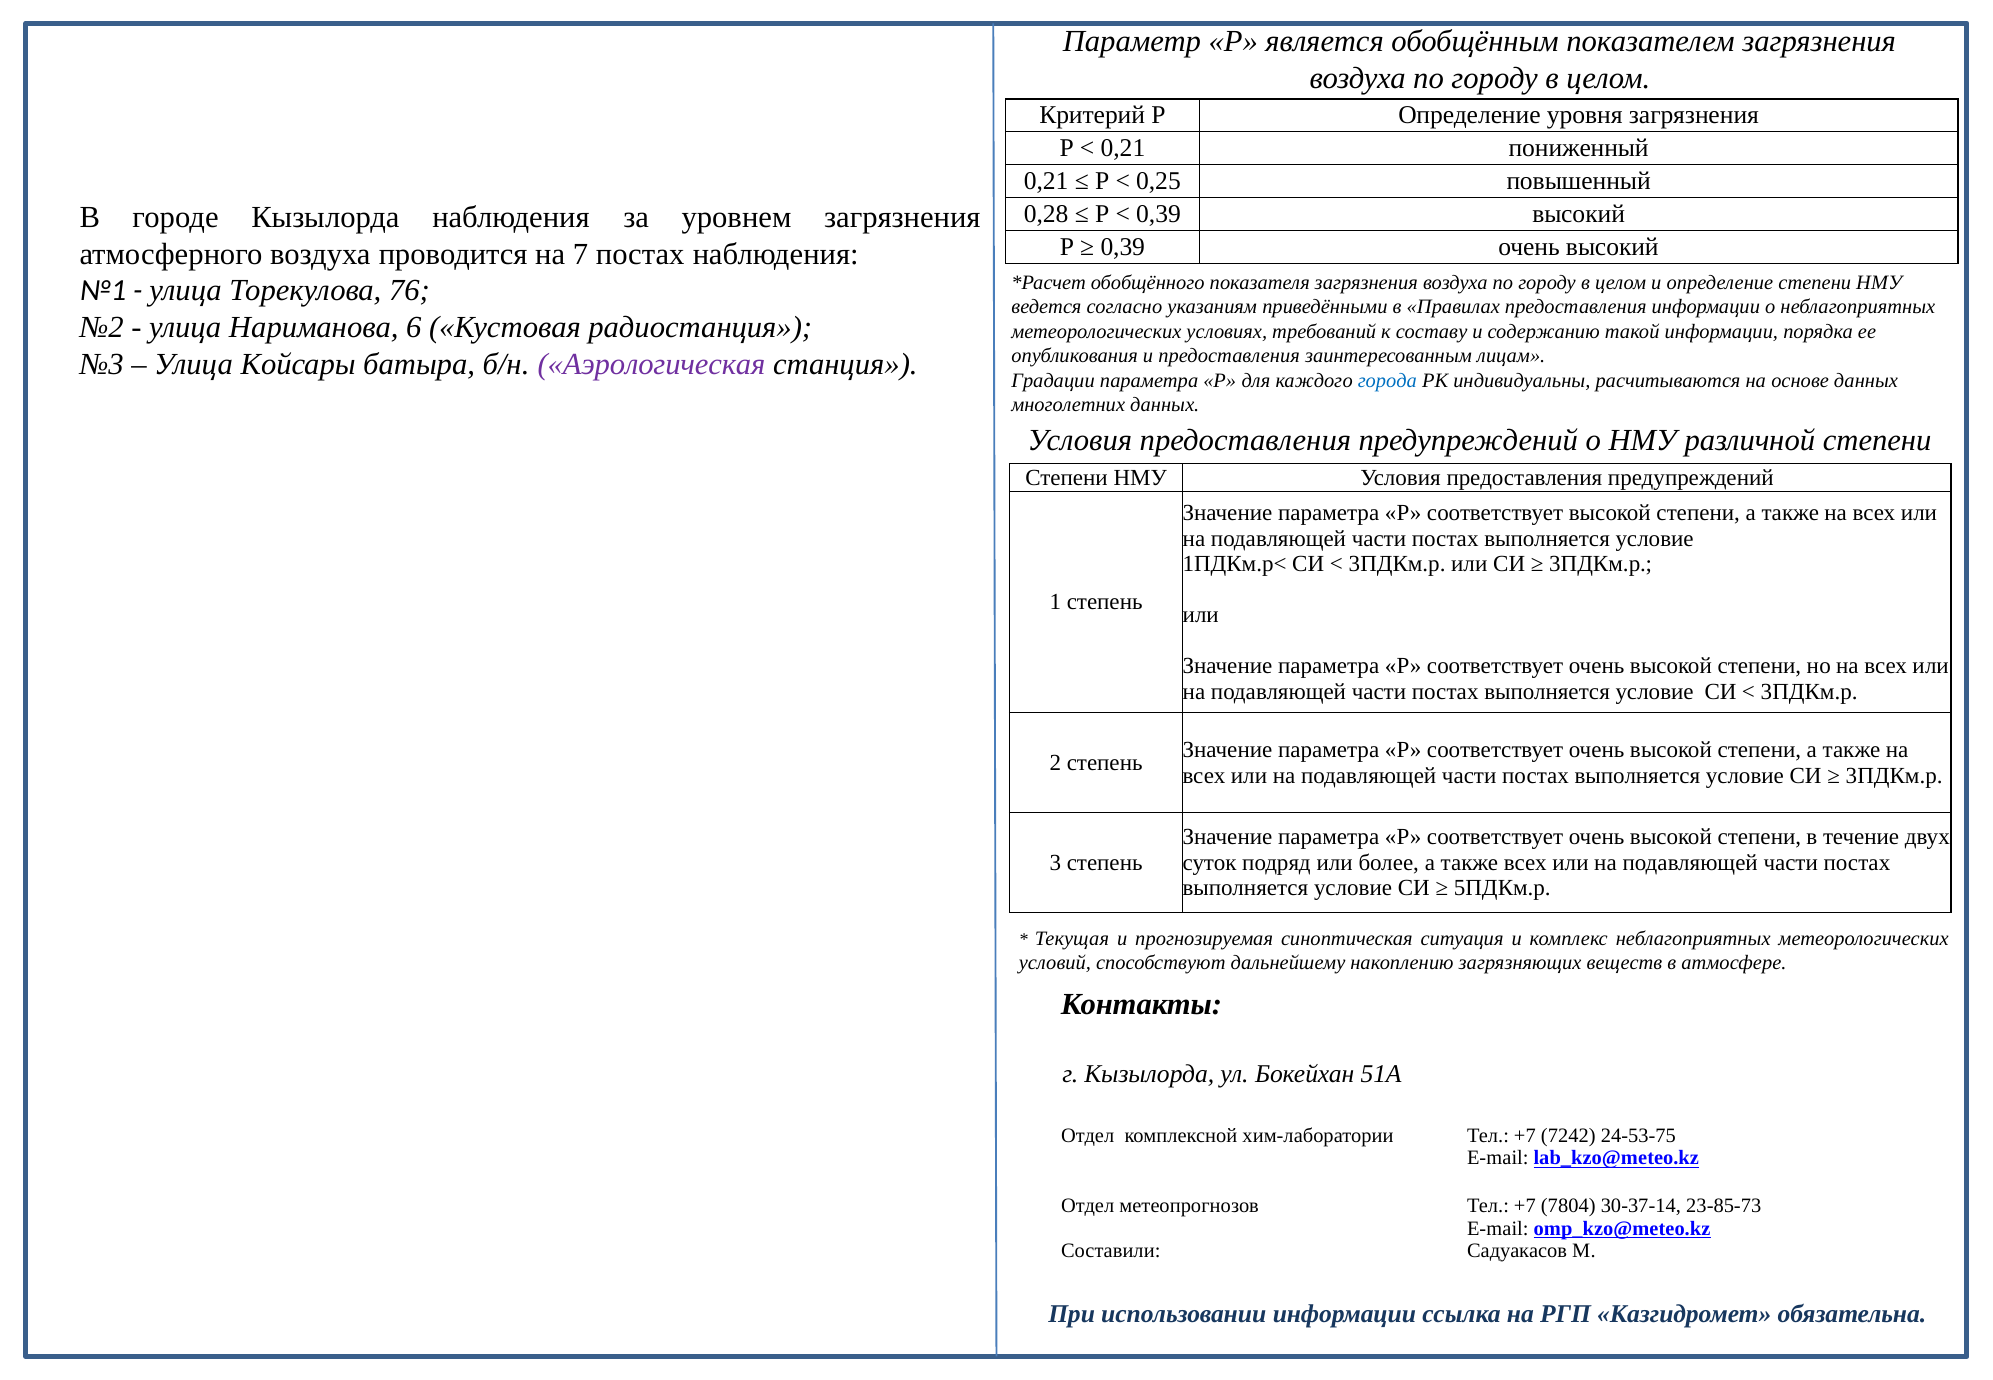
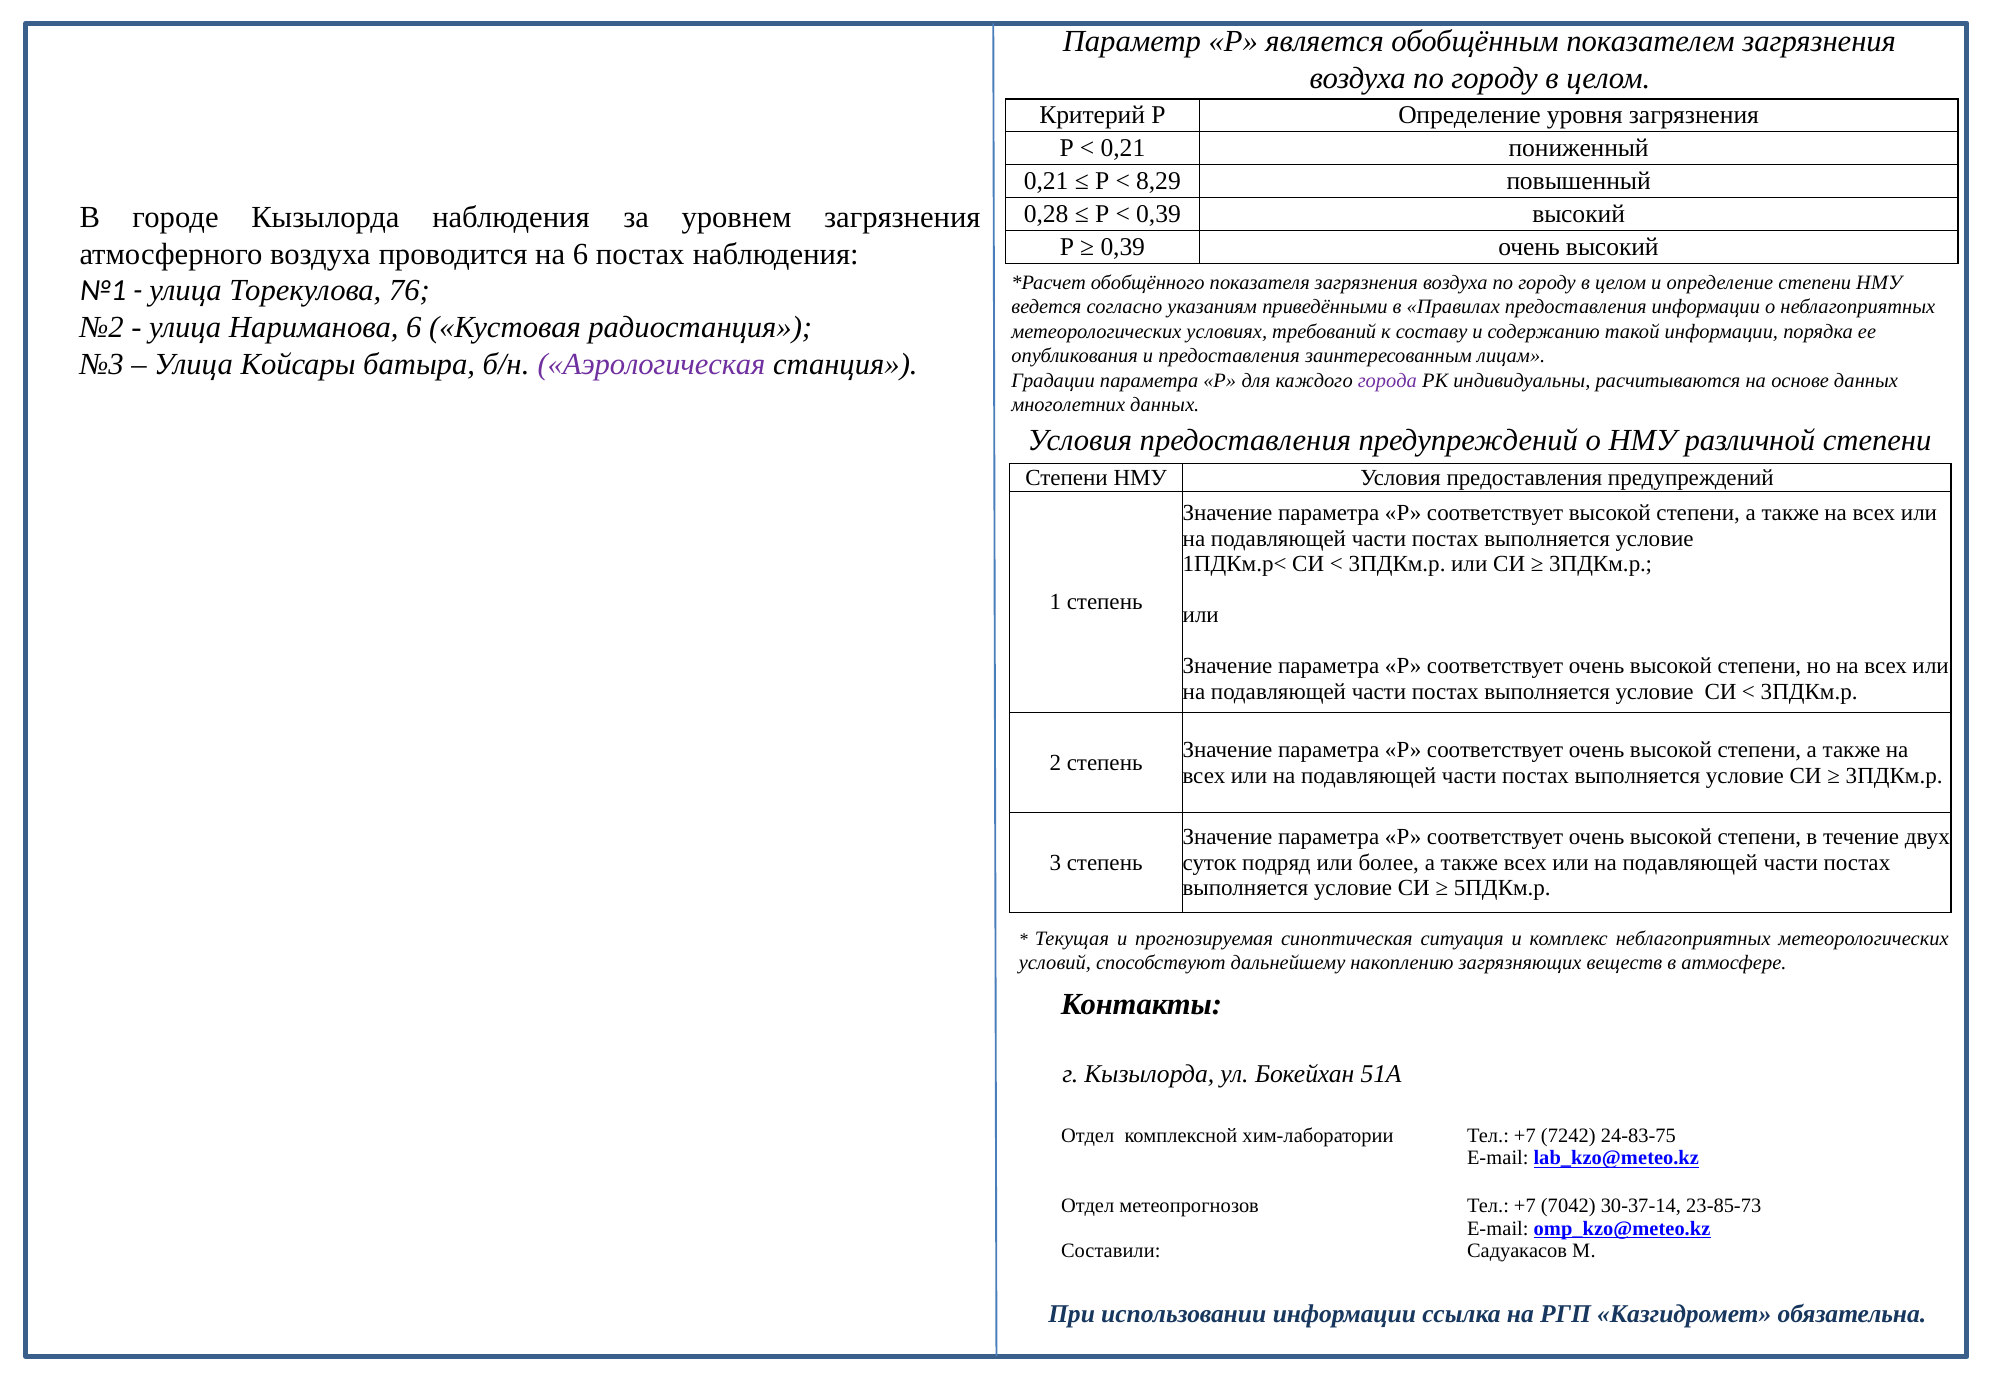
0,25: 0,25 -> 8,29 (1158, 181)
на 7: 7 -> 6 (581, 254)
города colour: blue -> purple (1387, 380)
24-53-75: 24-53-75 -> 24-83-75 (1638, 1135)
7804: 7804 -> 7042 (1568, 1205)
